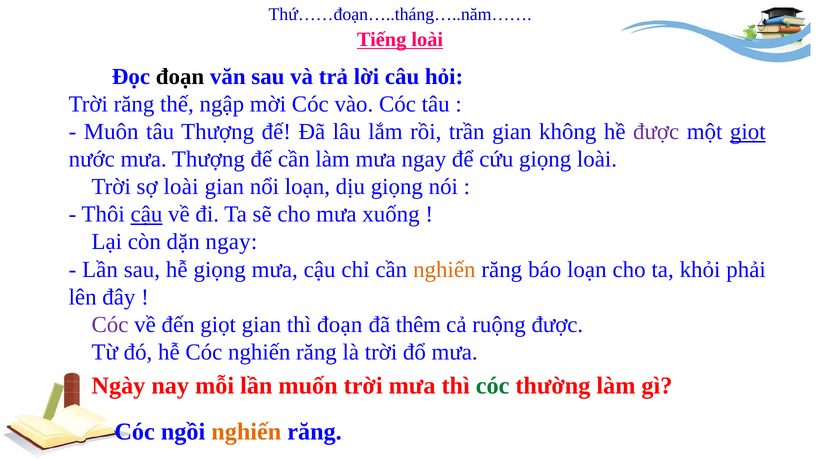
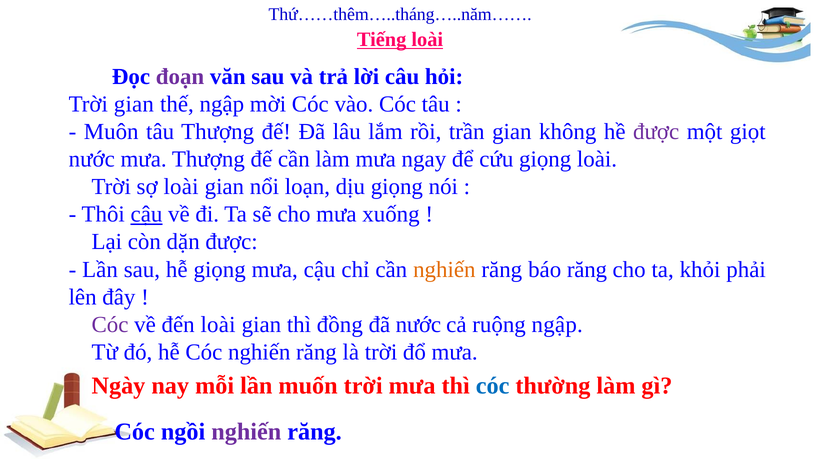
Thứ……đoạn…..tháng…..năm……: Thứ……đoạn…..tháng…..năm…… -> Thứ……thêm…..tháng…..năm…… (400, 14)
đoạn colour: black -> purple (180, 77)
Trời răng: răng -> gian (134, 104)
giọt underline: present -> none (748, 132)
dặn ngay: ngay -> được (232, 242)
báo loạn: loạn -> răng (587, 269)
đến giọt: giọt -> loài (218, 324)
thì đoạn: đoạn -> đồng (340, 324)
đã thêm: thêm -> nước (418, 324)
ruộng được: được -> ngập (557, 324)
cóc colour: green -> blue (493, 385)
nghiến colour: orange -> purple (246, 431)
